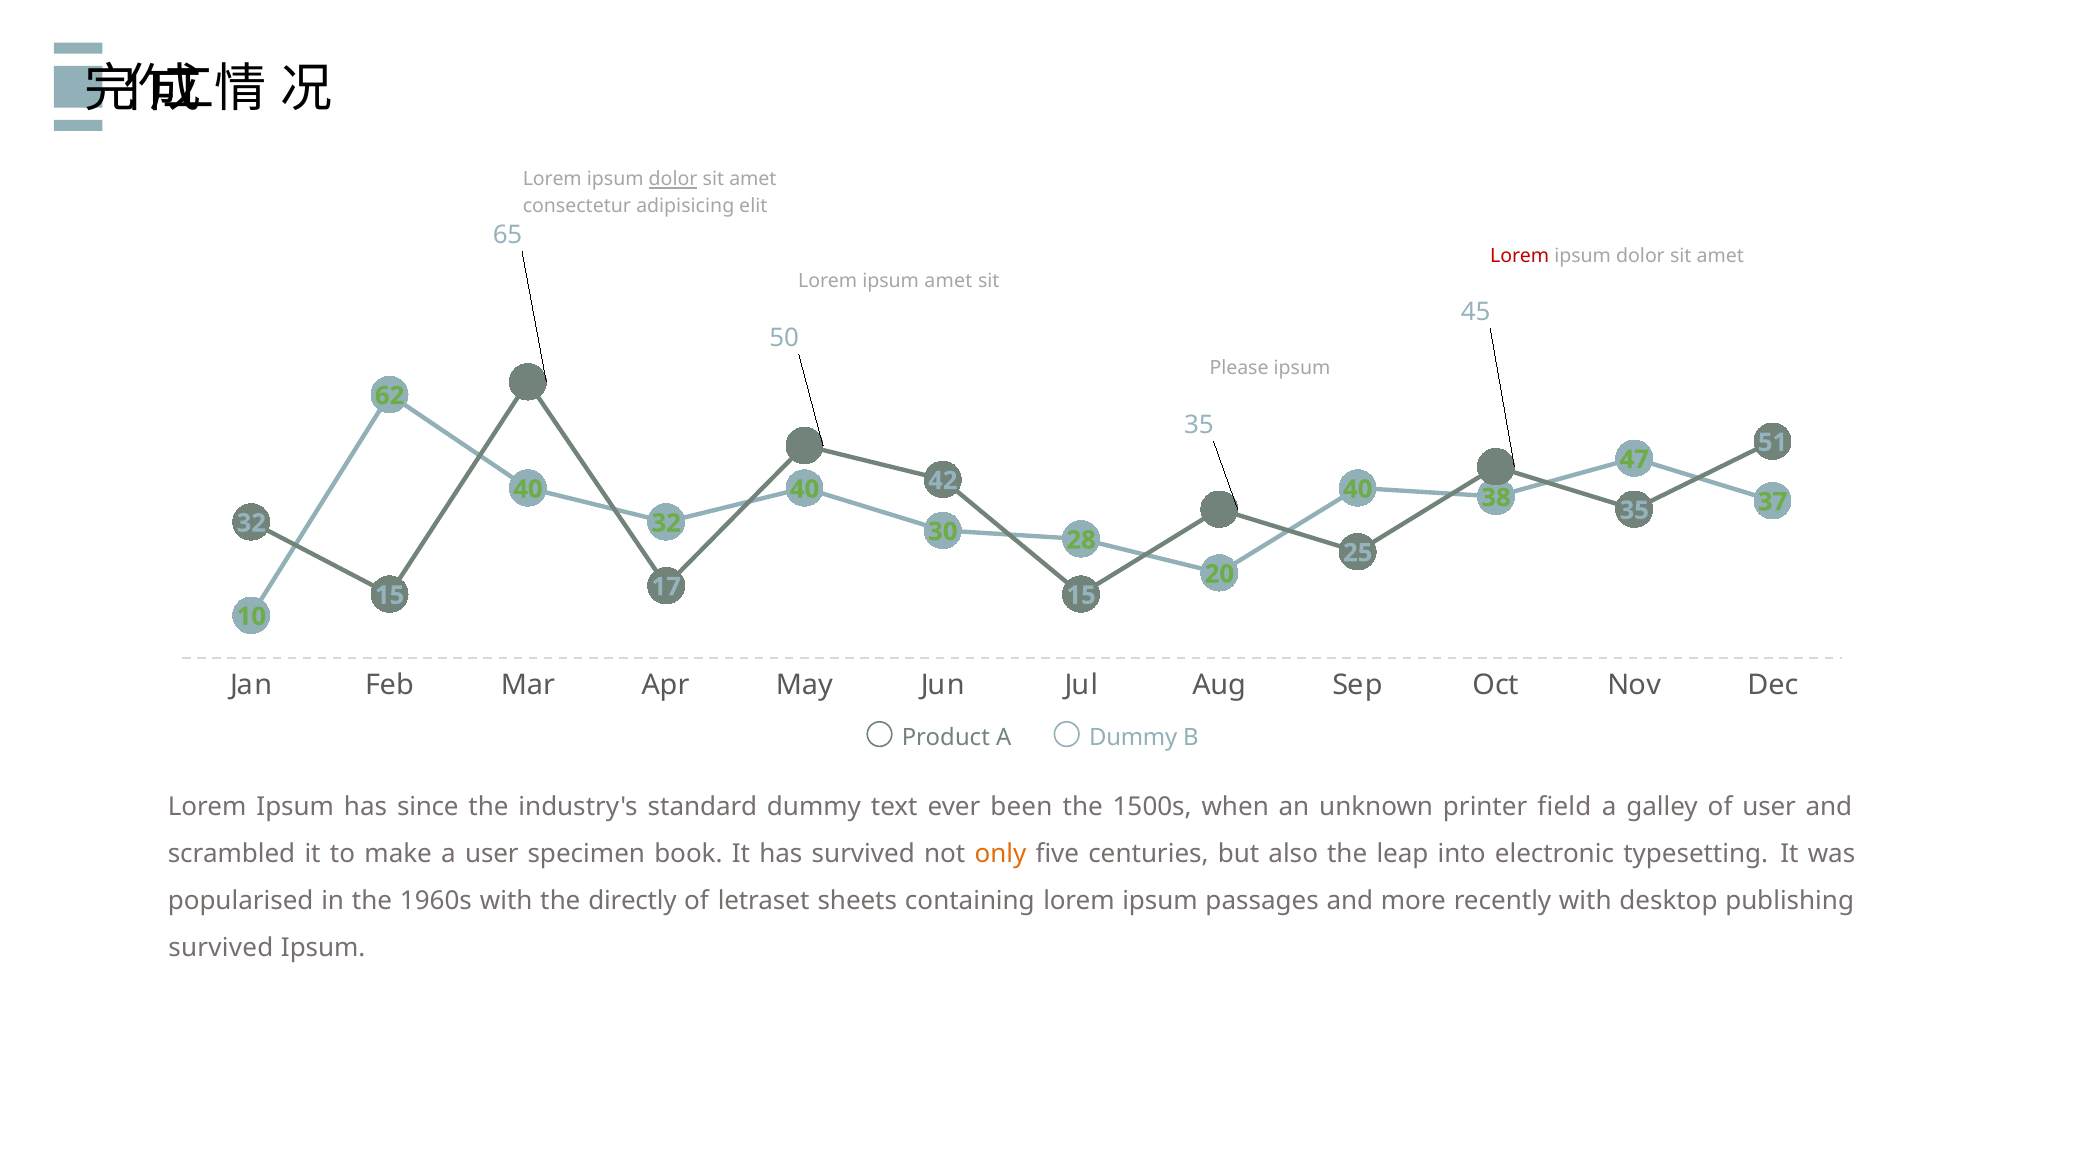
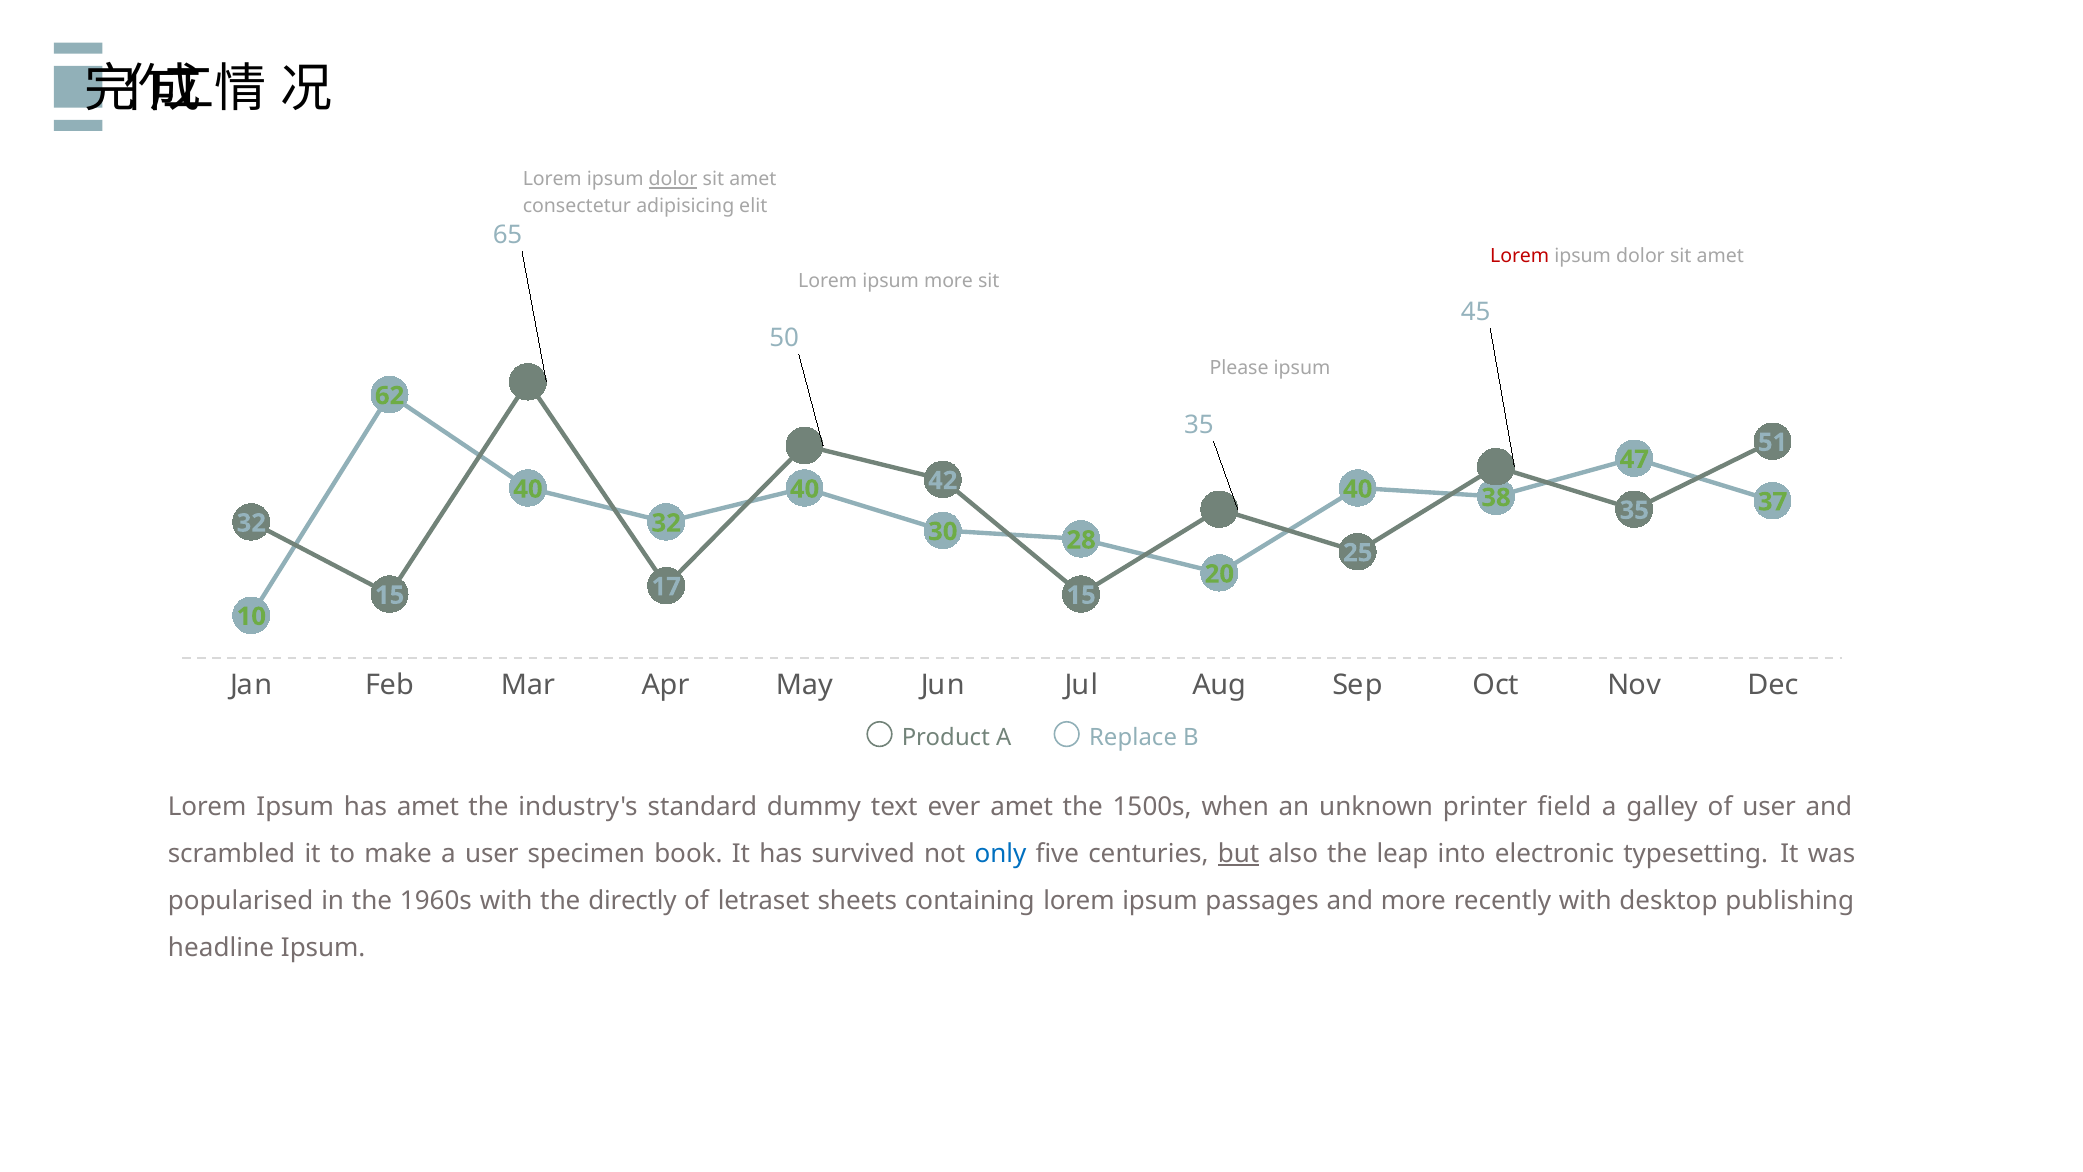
ipsum amet: amet -> more (949, 281)
A Dummy: Dummy -> Replace (1133, 737)
has since: since -> amet (428, 807)
ever been: been -> amet (1022, 807)
only colour: orange -> blue (1000, 854)
but underline: none -> present (1239, 854)
survived: survived -> headline (221, 948)
